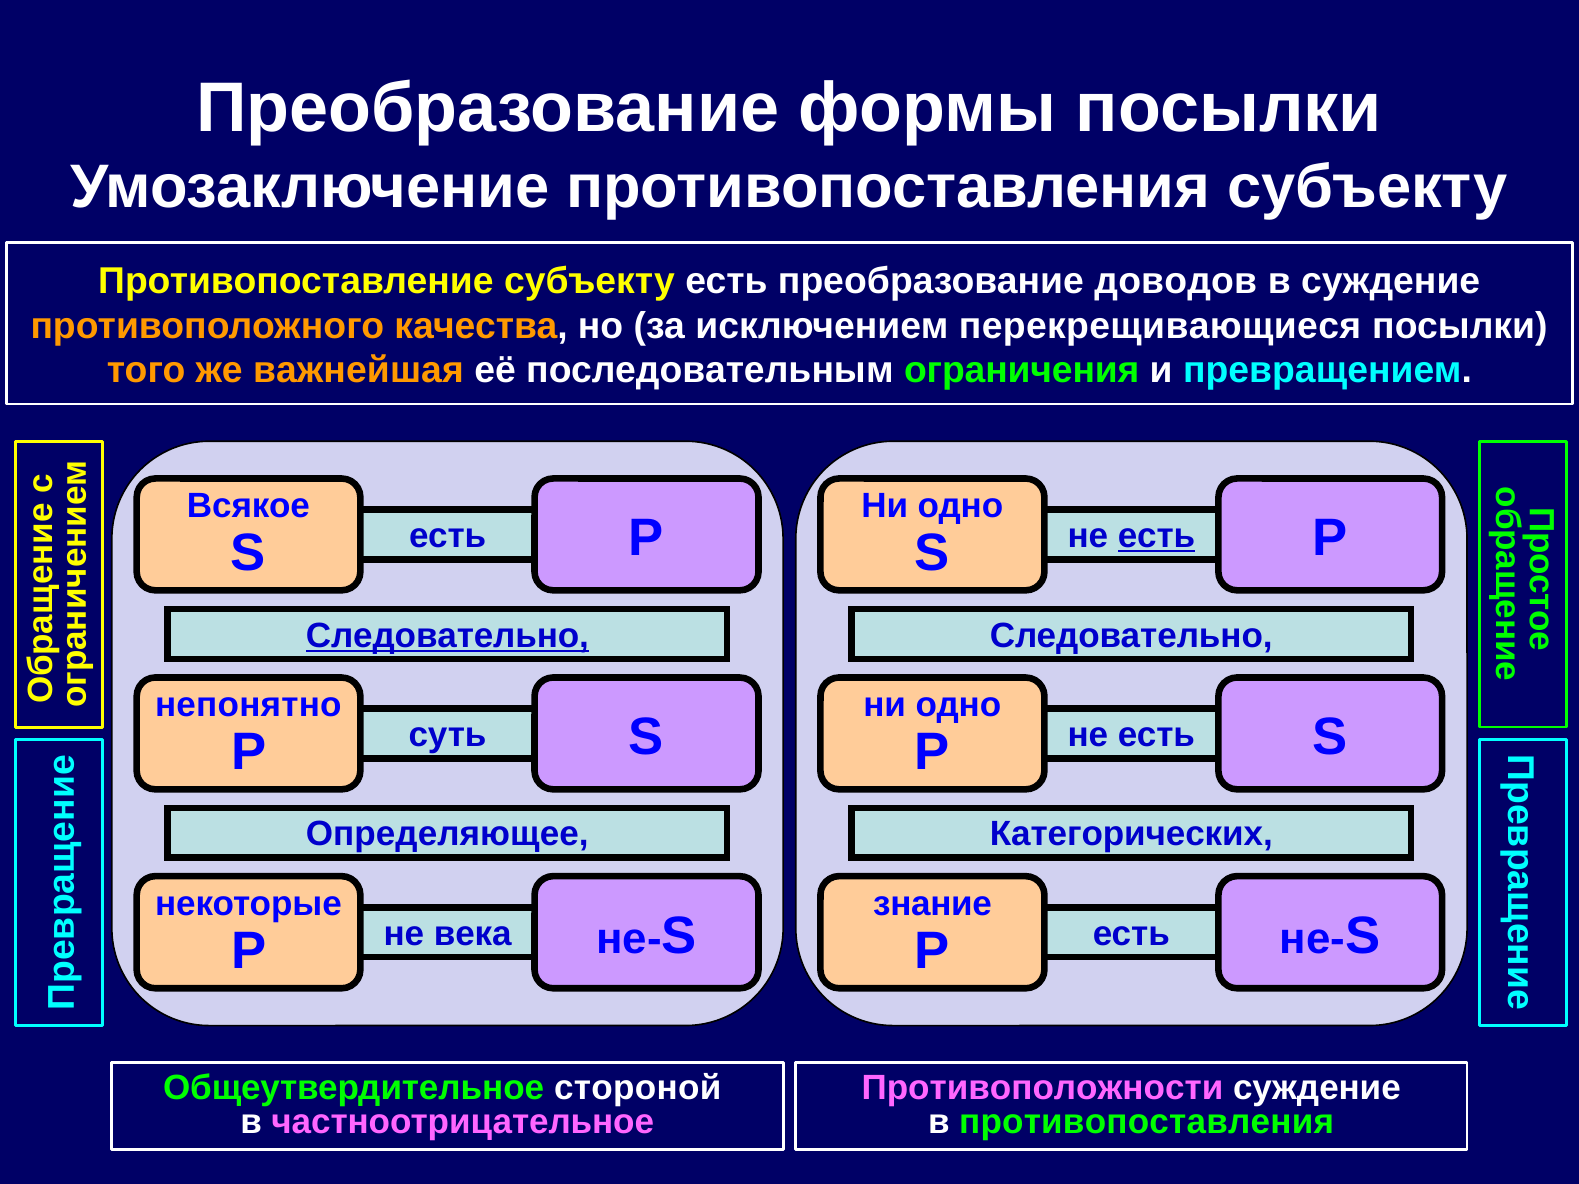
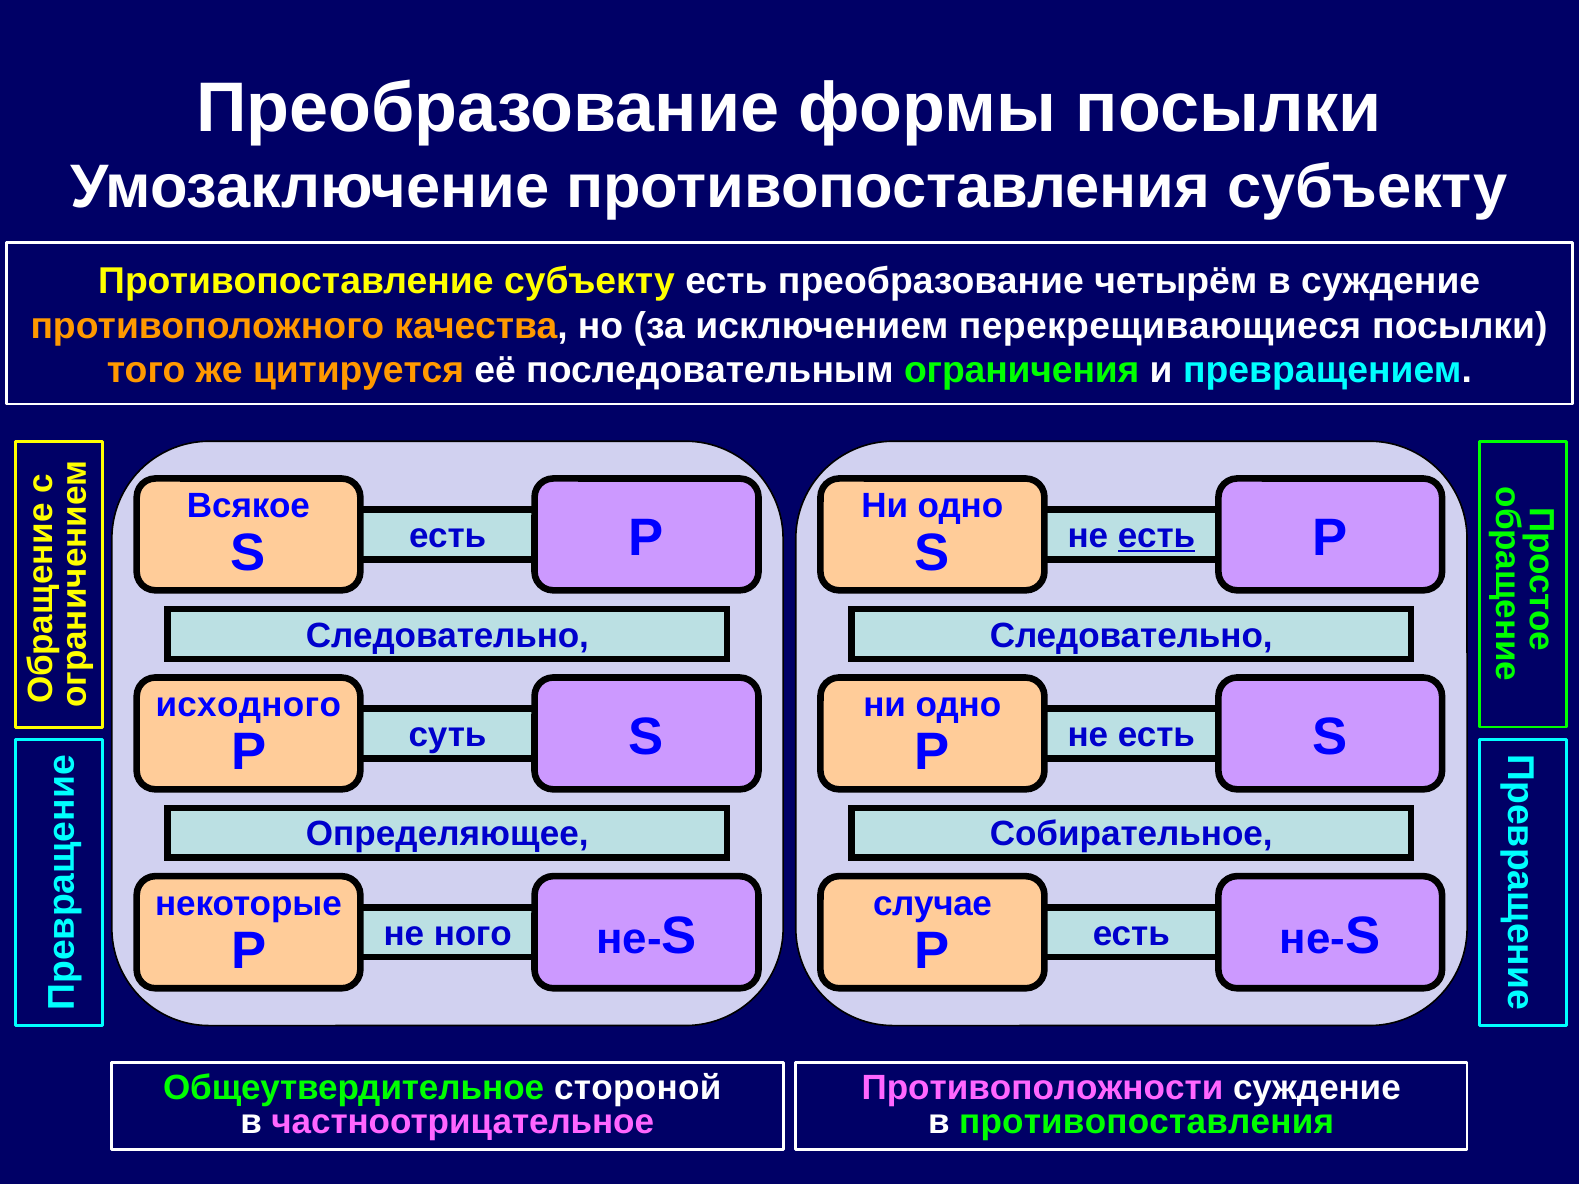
доводов: доводов -> четырём (1176, 281)
важнейшая: важнейшая -> цитируется (359, 371)
Следовательно underline: present -> none (447, 636)
непонятно: непонятно -> исходного (248, 705)
Категорических: Категорических -> Собирательное (1131, 835)
знание: знание -> случае (933, 904)
века: века -> ного (473, 934)
